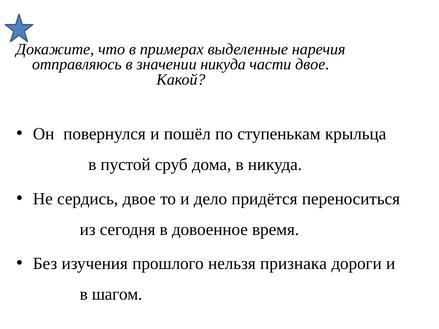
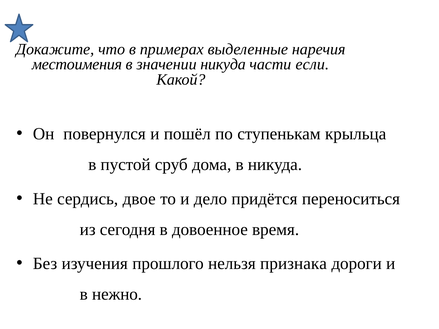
отправляюсь: отправляюсь -> местоимения (77, 64)
части двое: двое -> если (312, 64)
шагом: шагом -> нежно (117, 295)
